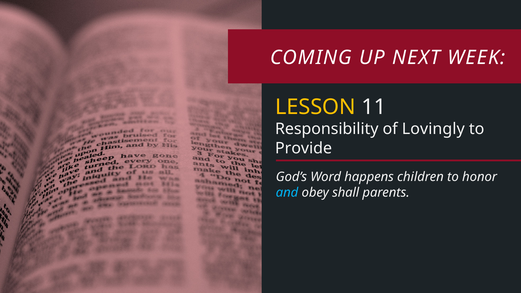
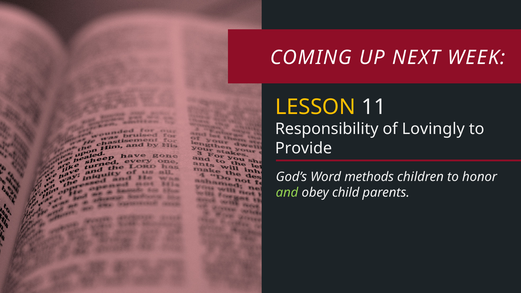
happens: happens -> methods (369, 177)
and colour: light blue -> light green (287, 193)
shall: shall -> child (346, 193)
